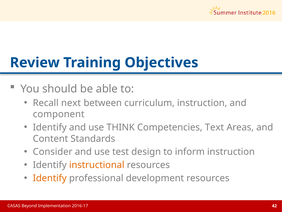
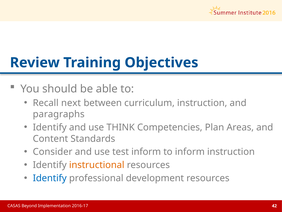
component: component -> paragraphs (59, 114)
Text: Text -> Plan (214, 127)
test design: design -> inform (146, 152)
Identify colour: orange -> blue (50, 178)
